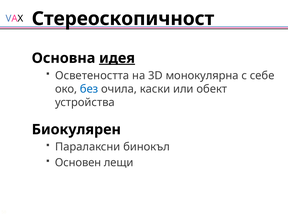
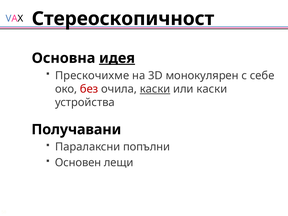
Осветеността: Осветеността -> Прескочихме (92, 76)
монокулярна: монокулярна -> монокулярен (202, 76)
без colour: blue -> red (89, 89)
каски underline: none -> present (155, 89)
или обект: обект -> каски (212, 89)
Биокулярен: Биокулярен -> Получавани (76, 130)
бинокъл: бинокъл -> попълни (147, 147)
